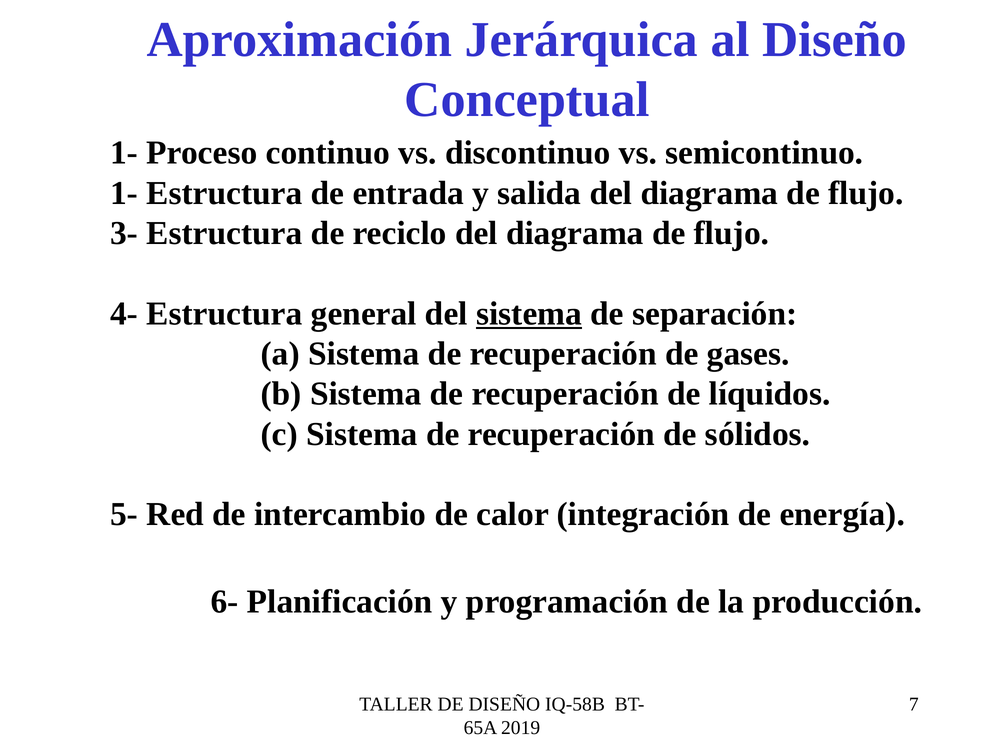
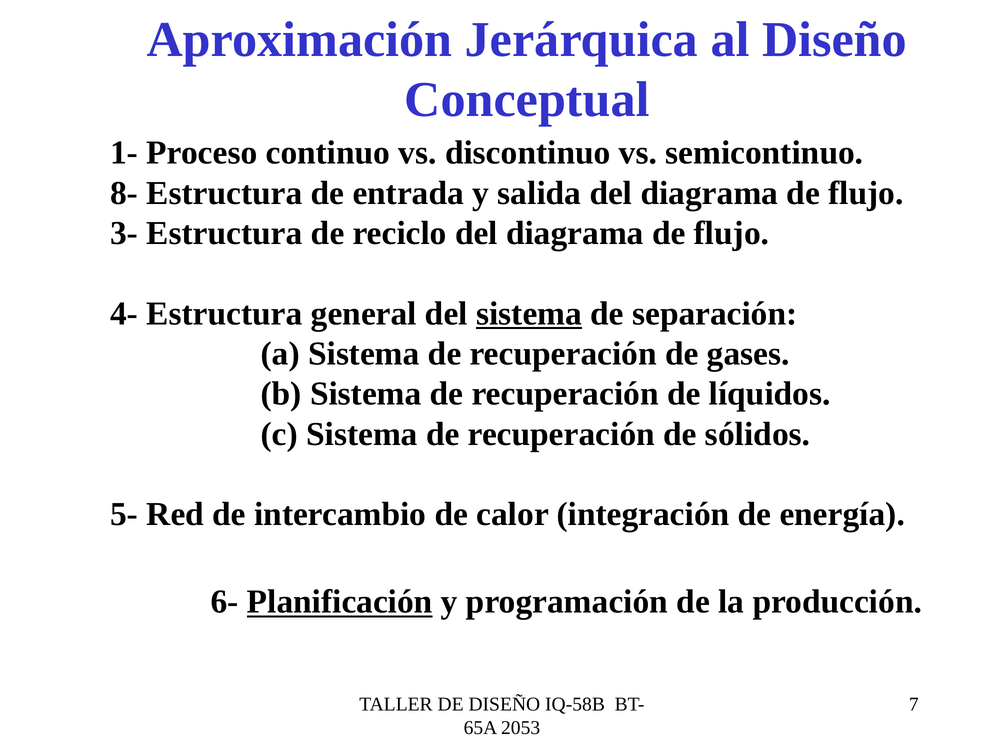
1-: 1- -> 8- (124, 193)
Planificación underline: none -> present (340, 602)
2019: 2019 -> 2053 (521, 728)
